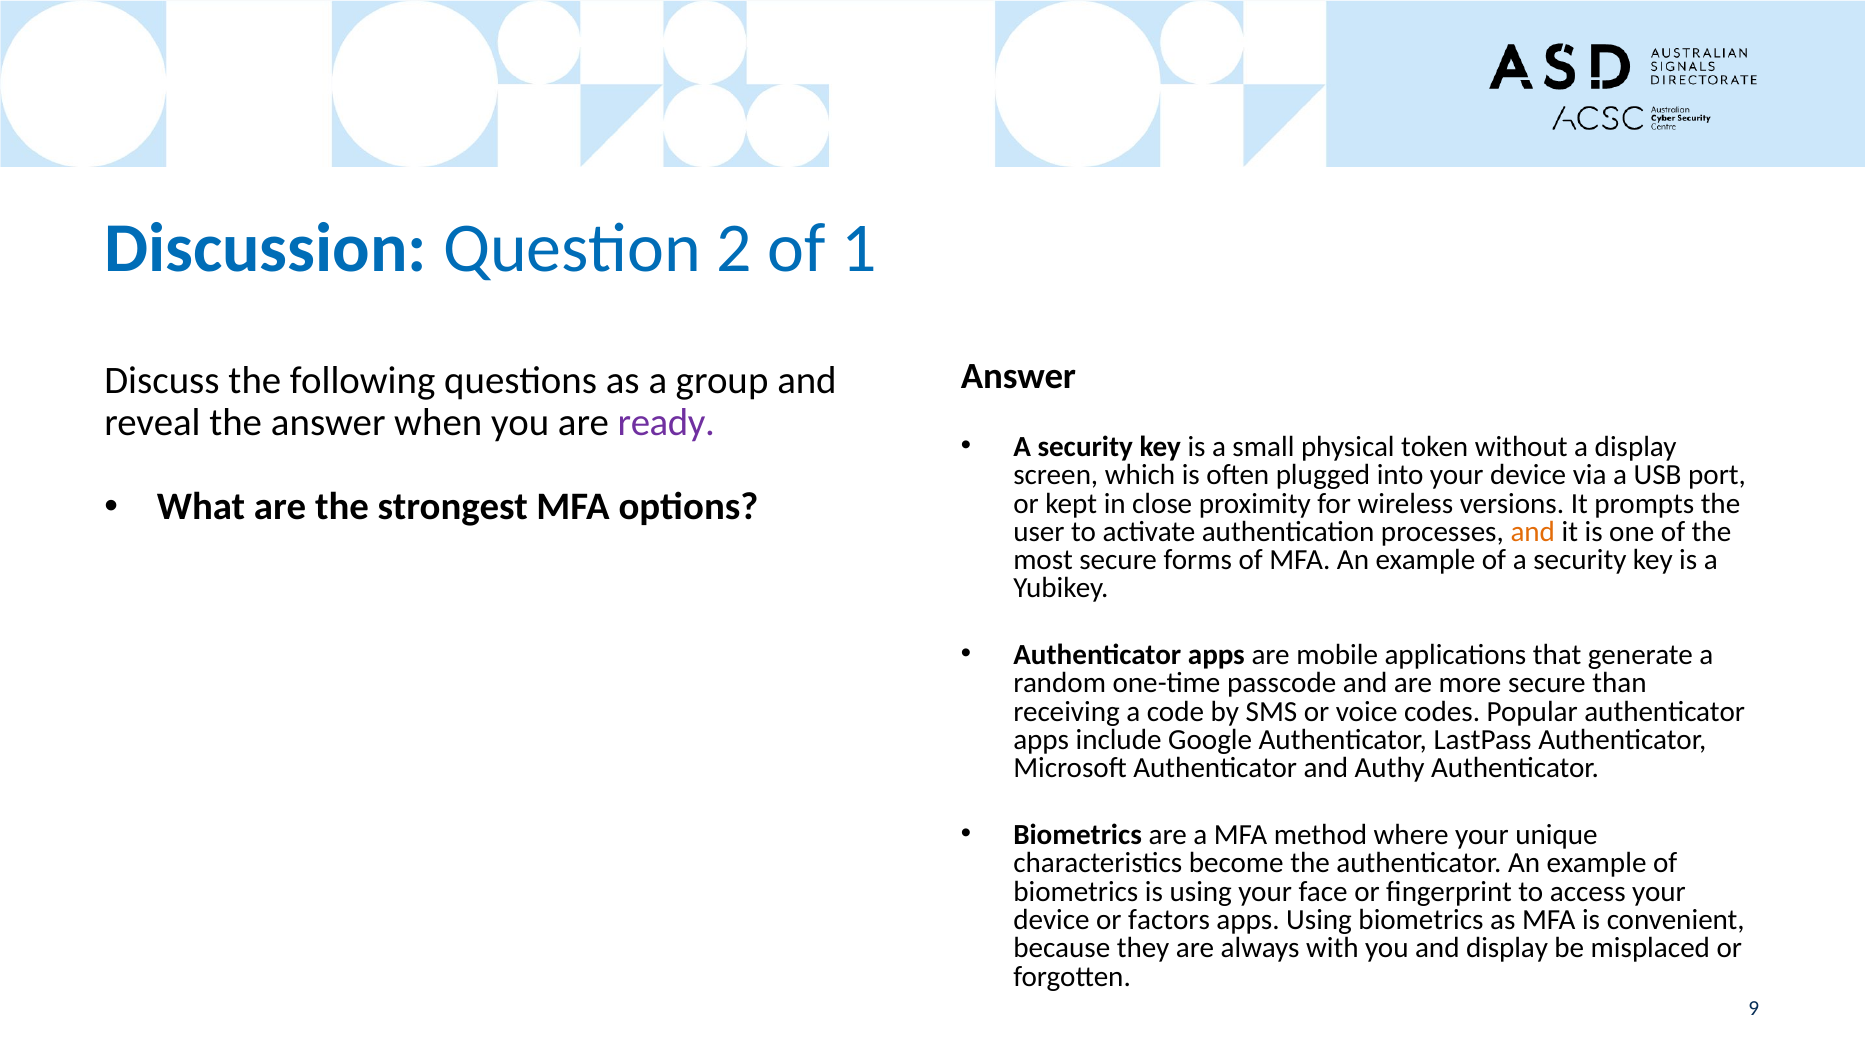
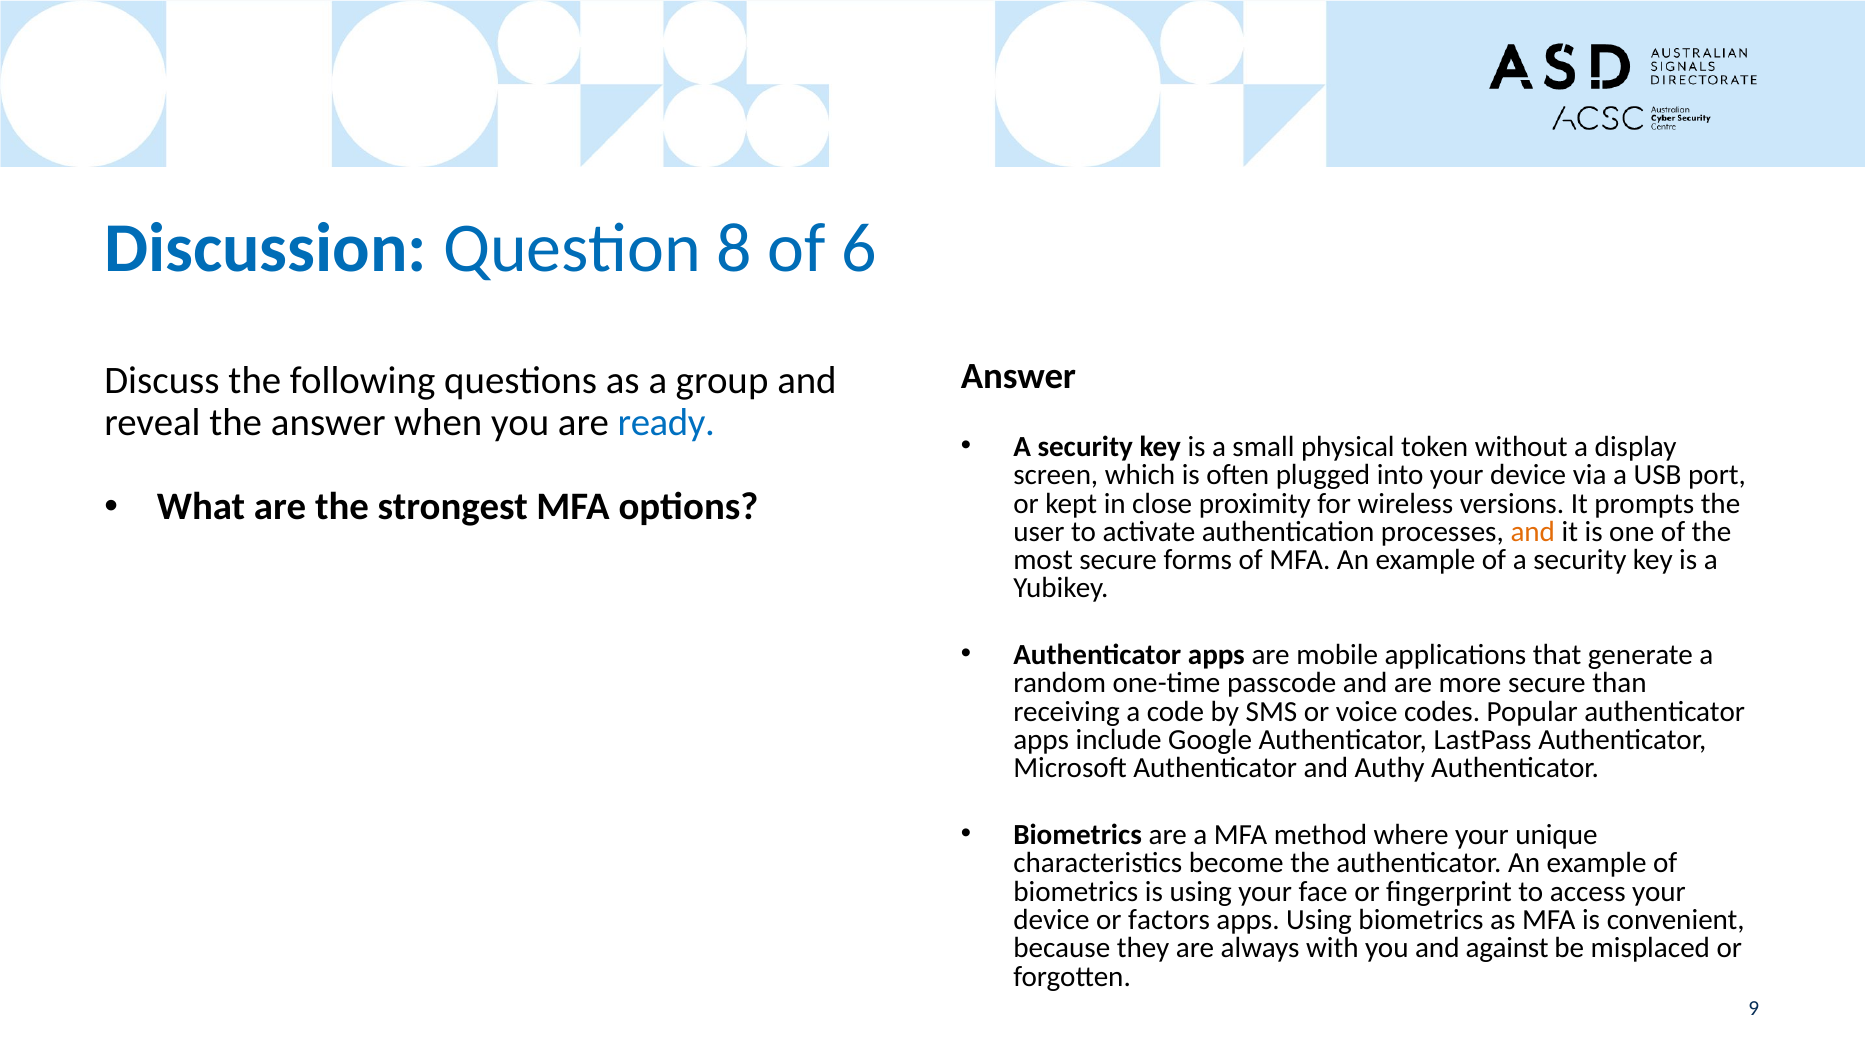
2: 2 -> 8 (734, 249)
1: 1 -> 6 (859, 249)
ready colour: purple -> blue (666, 422)
and display: display -> against (1507, 948)
